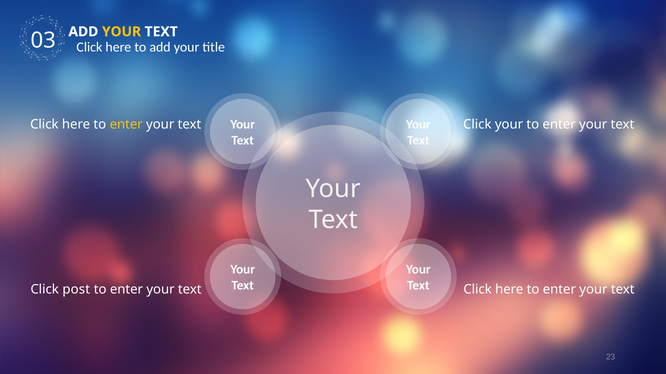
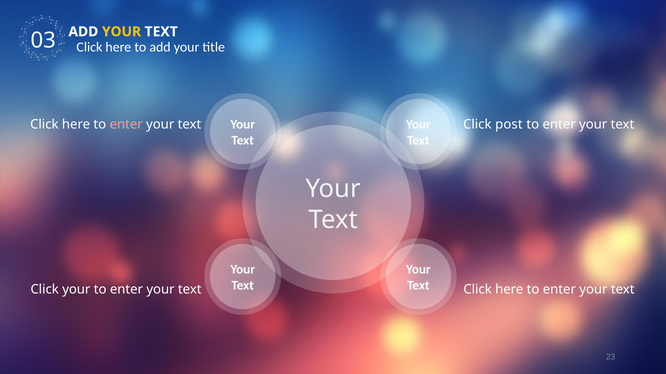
enter colour: yellow -> pink (126, 125)
Click your: your -> post (509, 125)
Click post: post -> your (76, 290)
